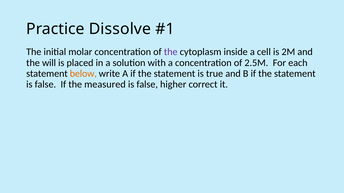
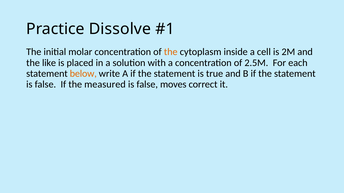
the colour: purple -> orange (171, 52)
will: will -> like (49, 63)
higher: higher -> moves (173, 85)
